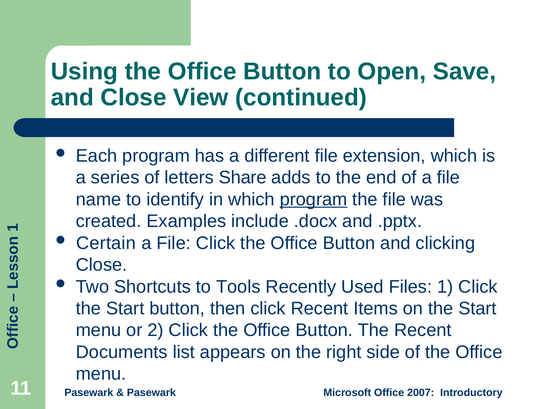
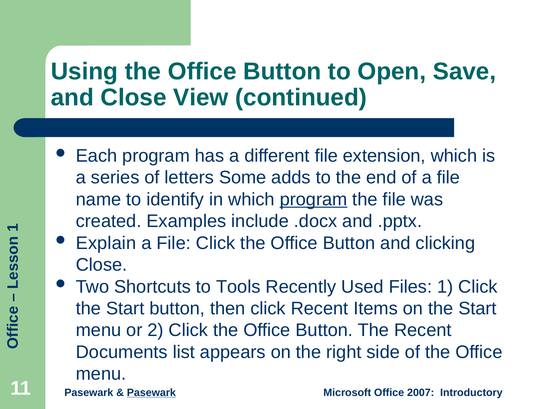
Share: Share -> Some (243, 178)
Certain: Certain -> Explain (106, 243)
Pasewark underline: none -> present (151, 392)
